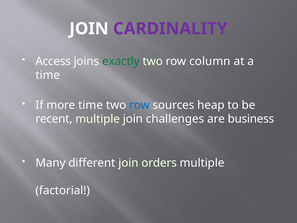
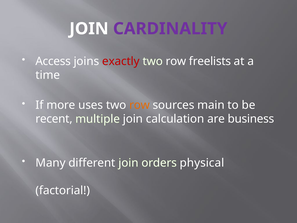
exactly colour: green -> red (121, 61)
column: column -> freelists (210, 61)
more time: time -> uses (91, 105)
row colour: blue -> orange (140, 105)
heap: heap -> main (211, 105)
challenges: challenges -> calculation (175, 119)
orders multiple: multiple -> physical (202, 163)
